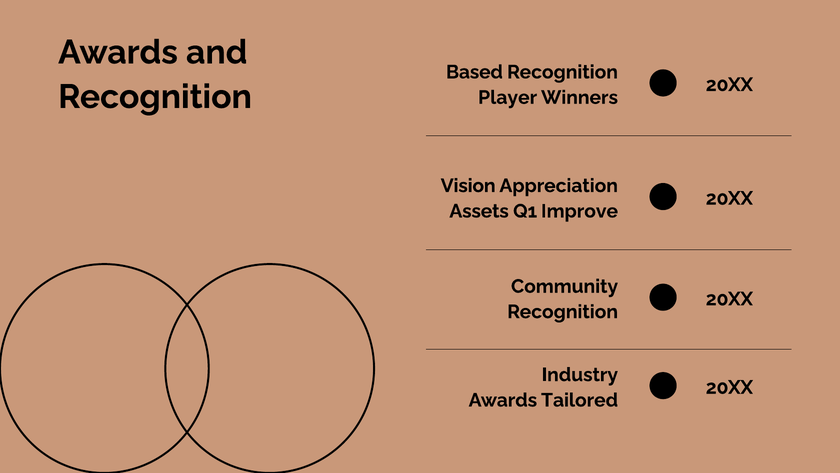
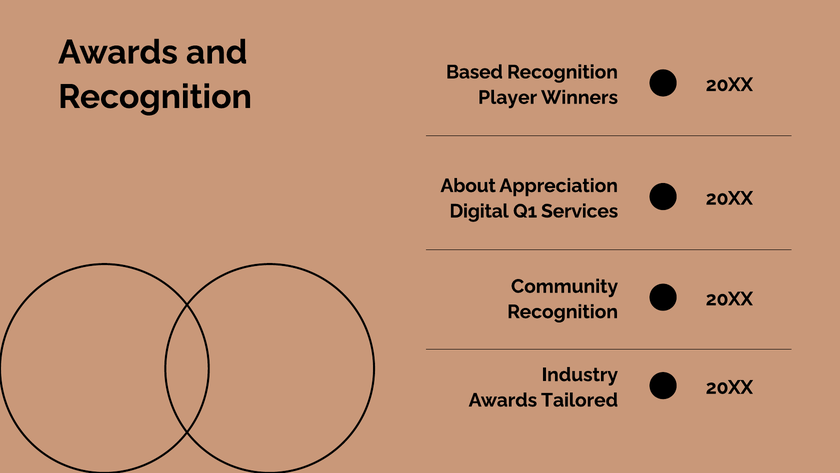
Vision: Vision -> About (468, 186)
Assets: Assets -> Digital (479, 211)
Improve: Improve -> Services (580, 211)
